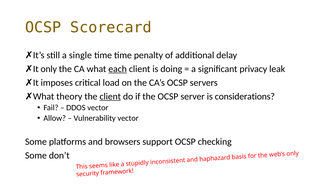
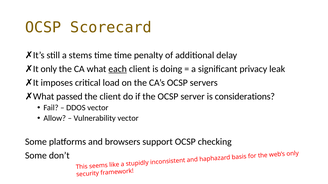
single: single -> stems (80, 55)
theory: theory -> passed (69, 97)
client underline: present -> none (110, 97)
